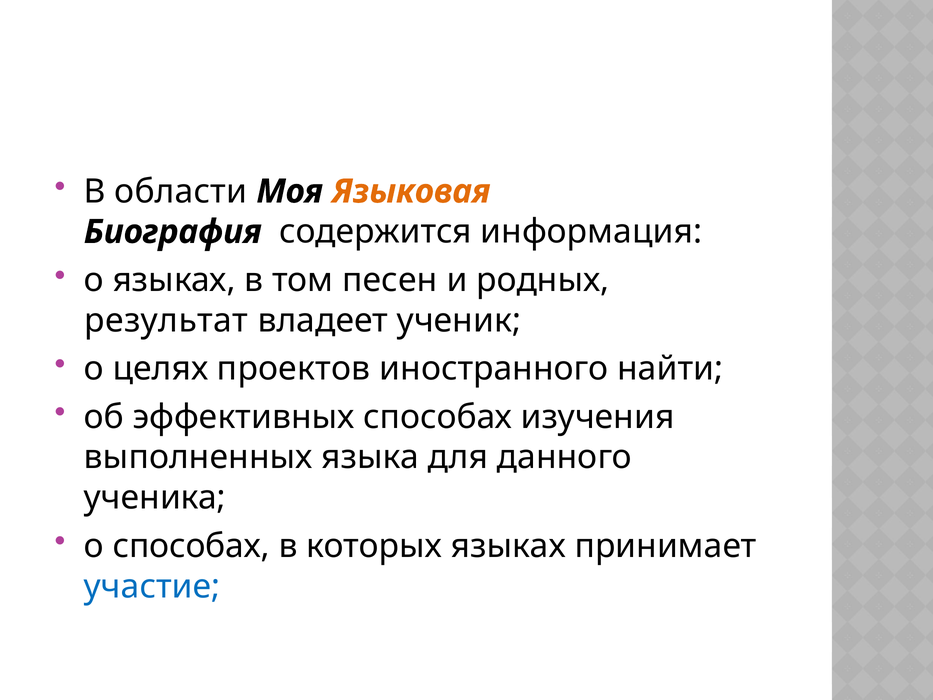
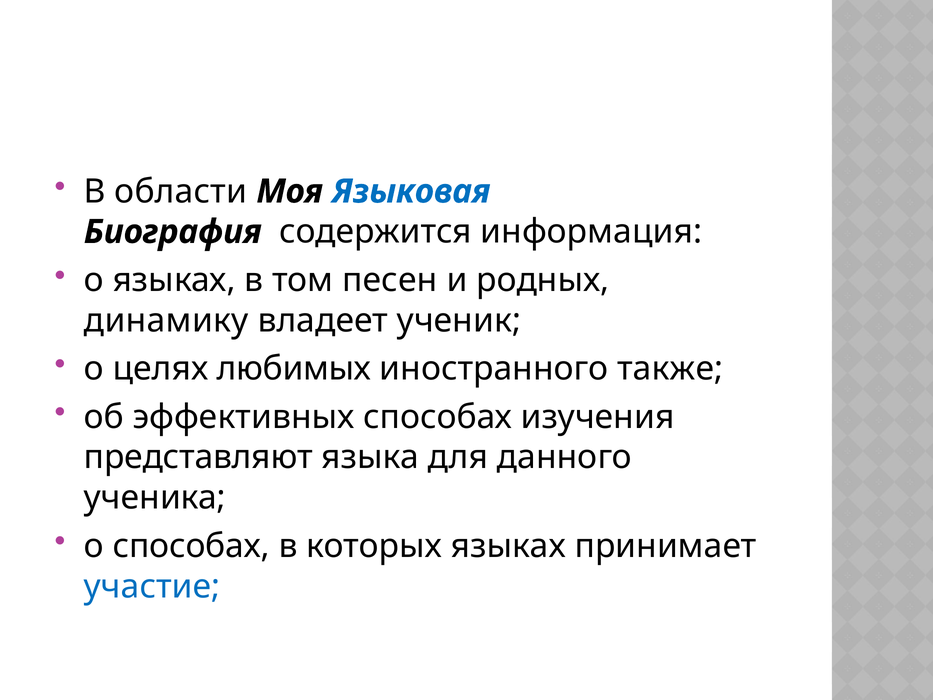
Языковая colour: orange -> blue (411, 191)
результат: результат -> динамику (166, 320)
проектов: проектов -> любимых (294, 369)
найти: найти -> также (670, 369)
выполненных: выполненных -> представляют (198, 457)
